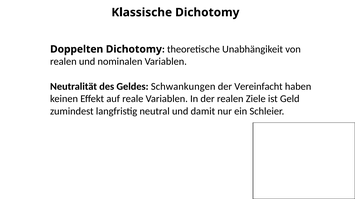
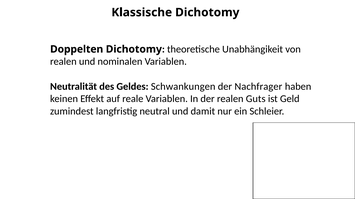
Vereinfacht: Vereinfacht -> Nachfrager (258, 87)
Ziele: Ziele -> Guts (256, 99)
